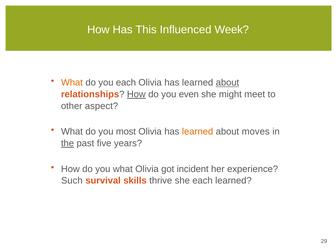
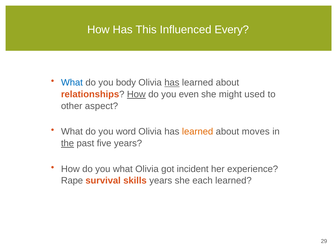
Week: Week -> Every (232, 30)
What colour: orange -> blue (72, 83)
you each: each -> body (126, 83)
has underline: none -> present (172, 83)
about underline: present -> none (227, 83)
meet: meet -> used (255, 94)
most: most -> word (126, 132)
Such: Such -> Rape (72, 181)
skills thrive: thrive -> years (161, 181)
